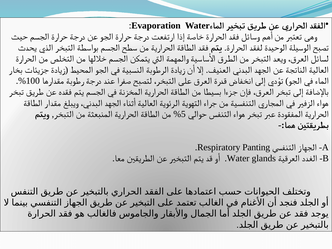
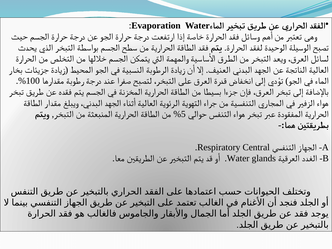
Panting: Panting -> Central (256, 147)
